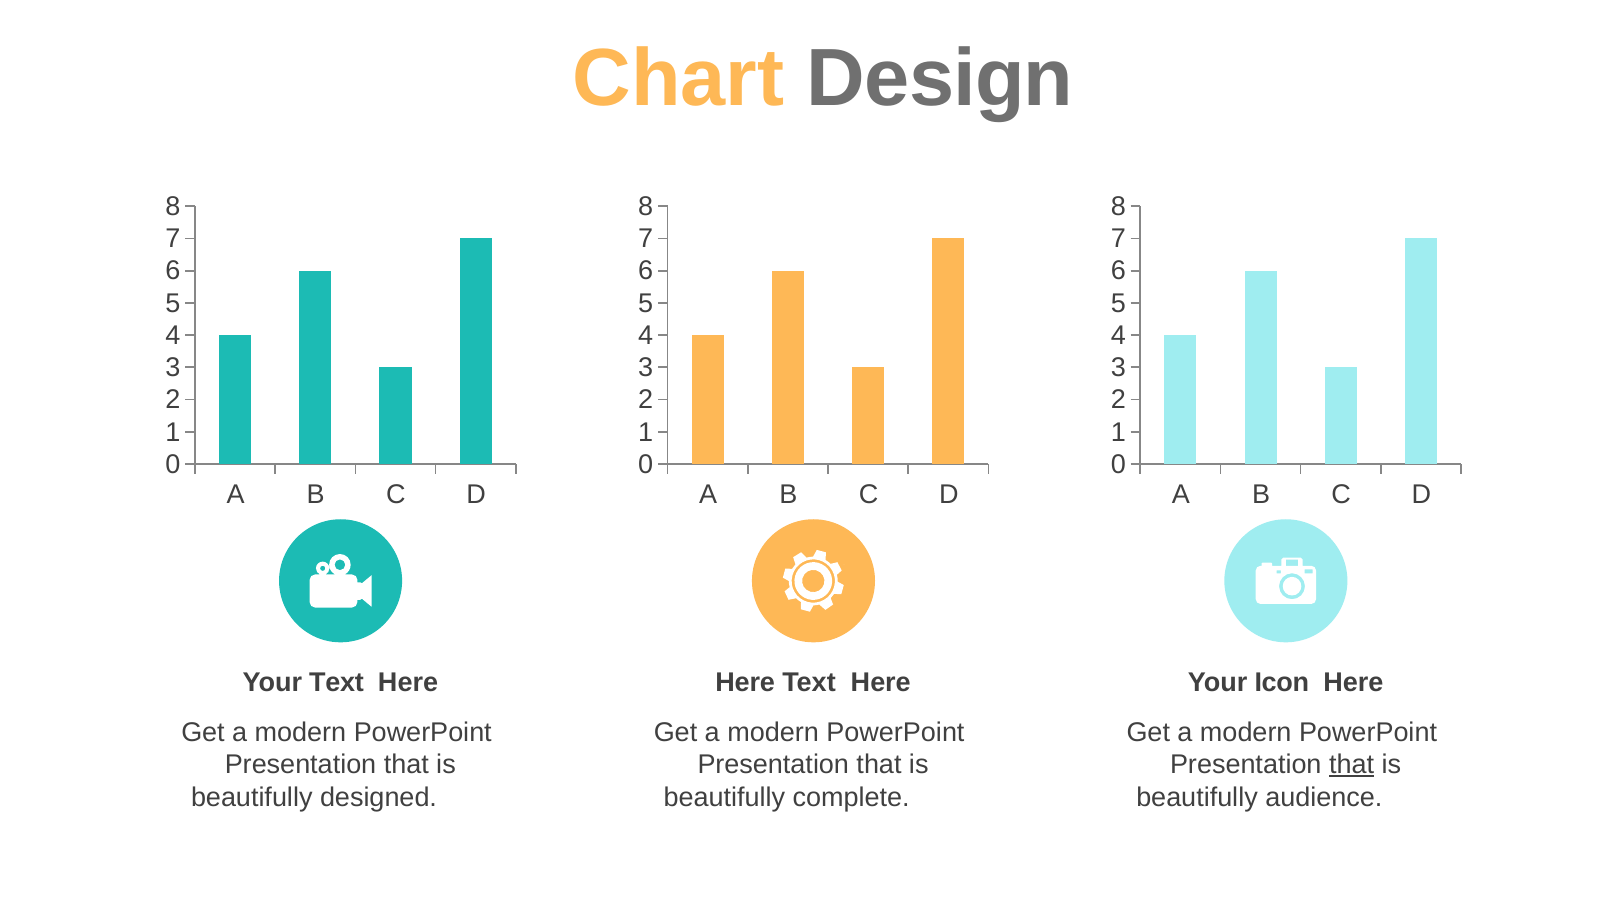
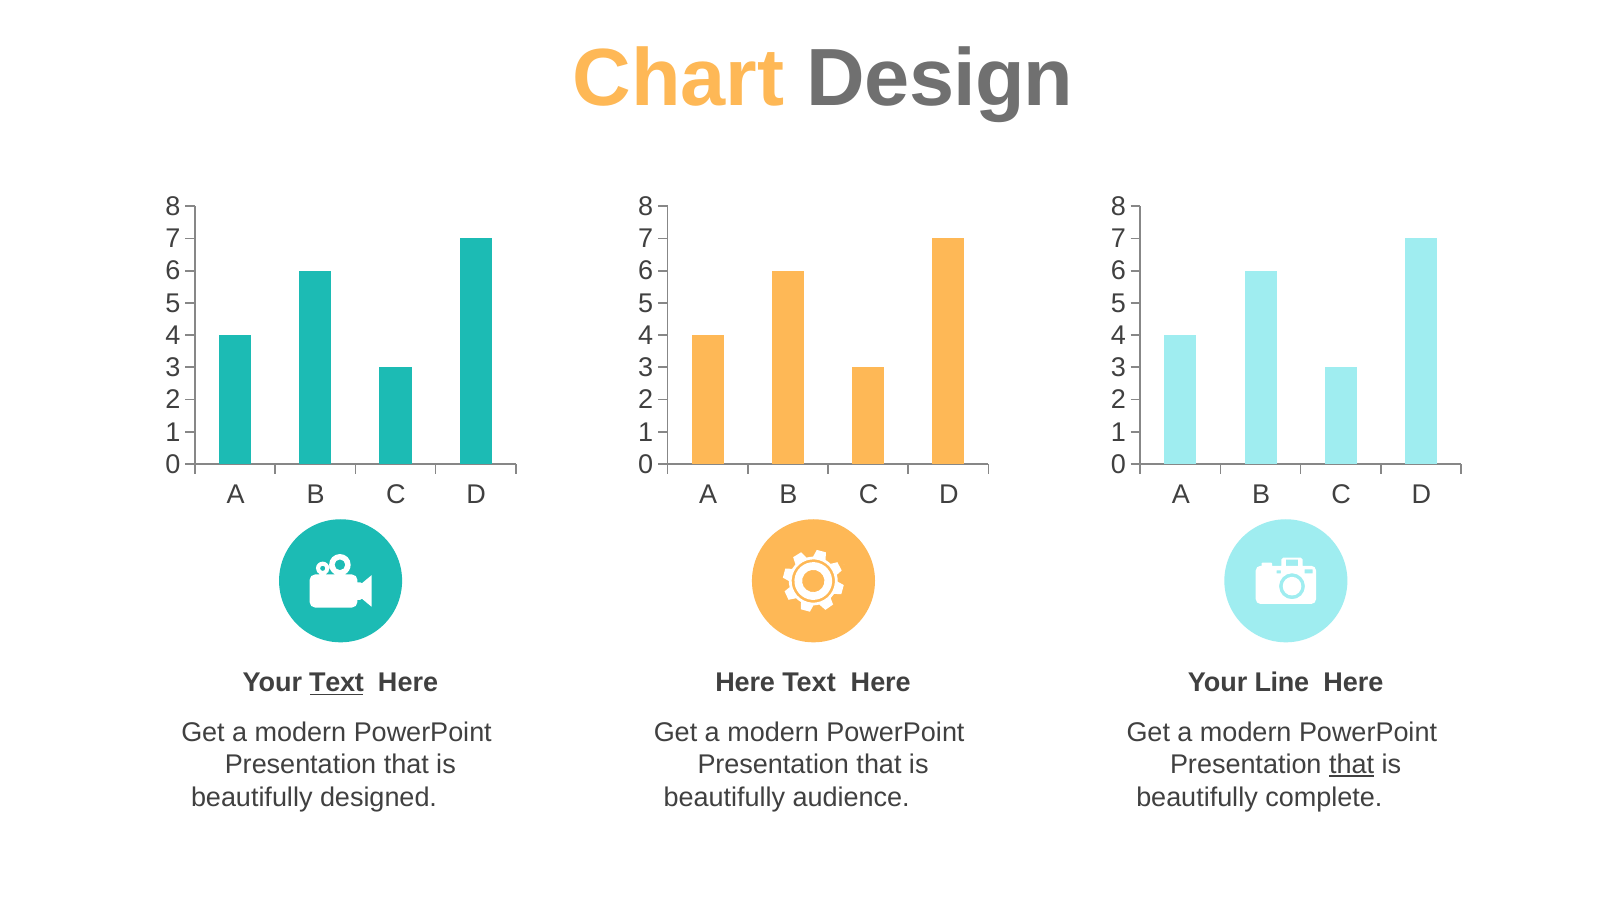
Text underline: none -> present (337, 683)
Icon: Icon -> Line (1282, 683)
complete: complete -> audience (851, 797)
audience: audience -> complete (1324, 797)
